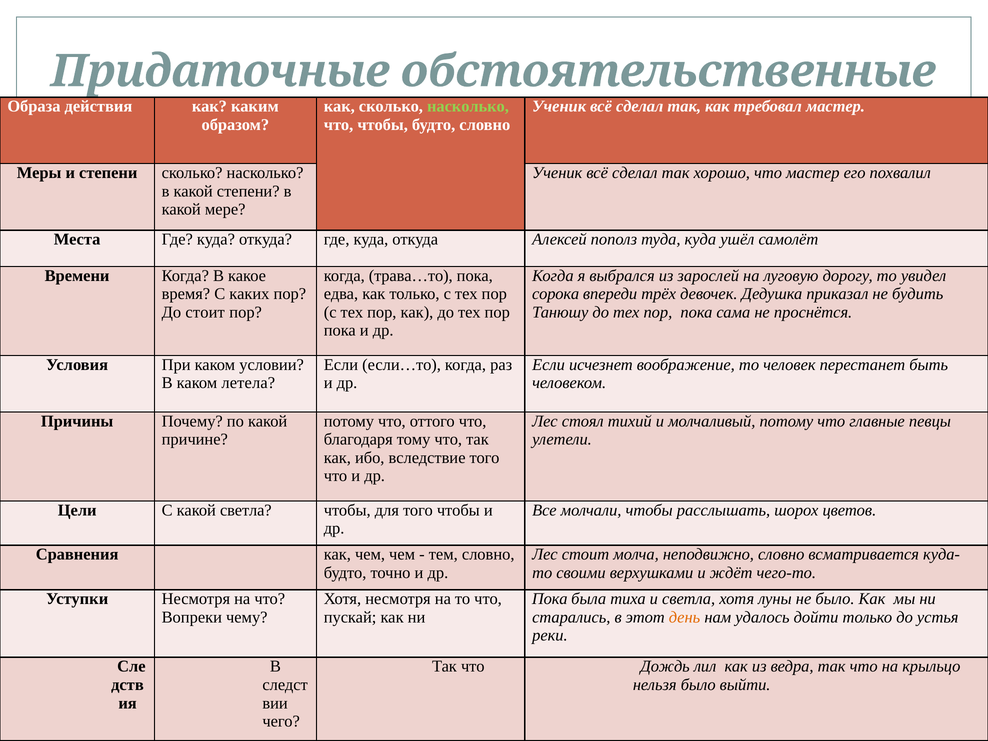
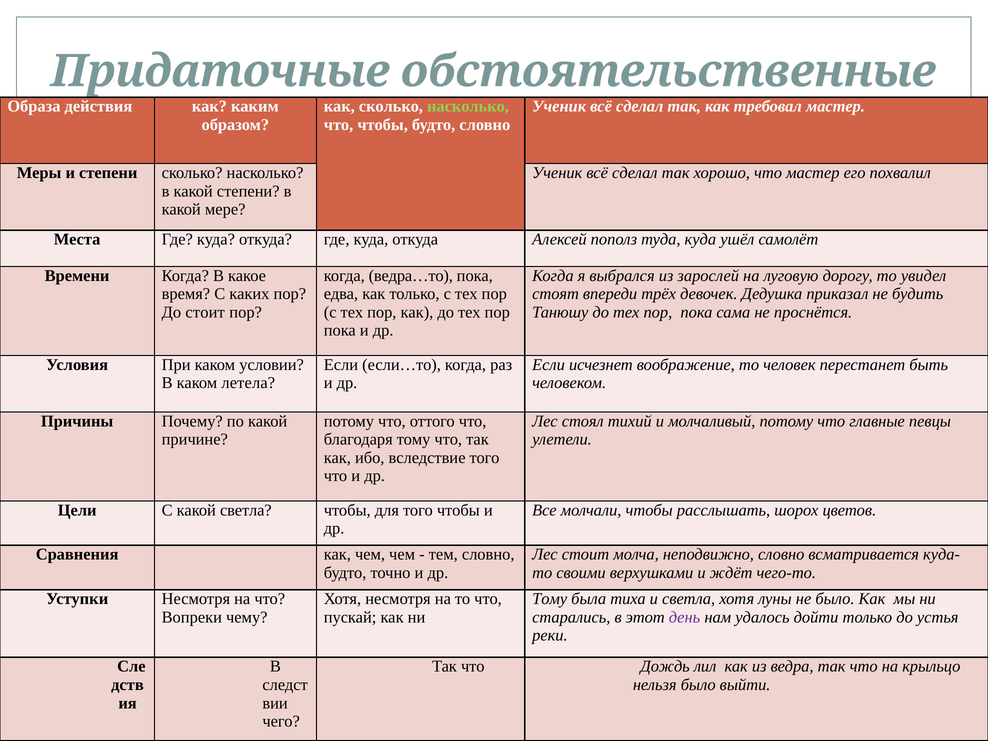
трава…то: трава…то -> ведра…то (411, 276)
сорока: сорока -> стоят (556, 294)
Пока: Пока -> Тому (550, 599)
день colour: orange -> purple (685, 617)
